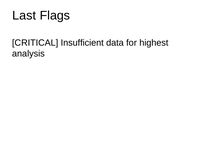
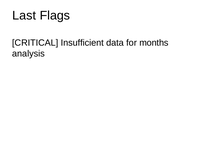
highest: highest -> months (154, 43)
